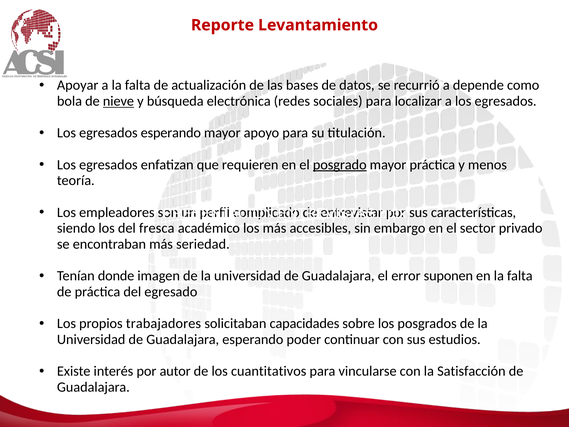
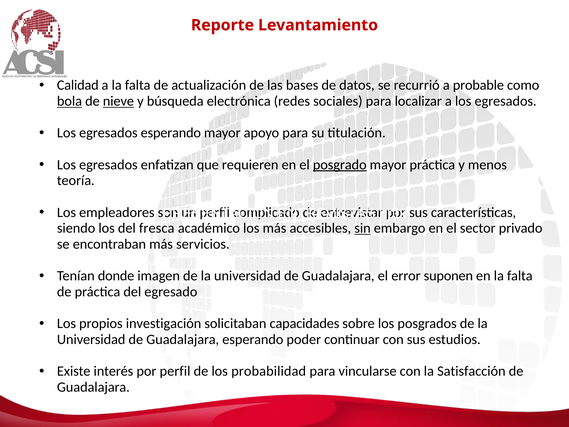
Apoyar: Apoyar -> Calidad (78, 85)
depende: depende -> probable (478, 85)
bola underline: none -> present (69, 101)
sin underline: none -> present (363, 228)
seriedad: seriedad -> servicios (203, 244)
trabajadores: trabajadores -> investigación (164, 323)
por autor: autor -> perfil (175, 371)
cuantitativos: cuantitativos -> probabilidad (269, 371)
